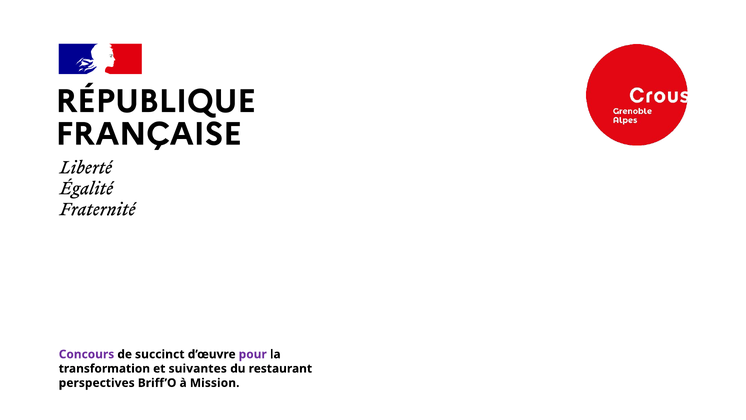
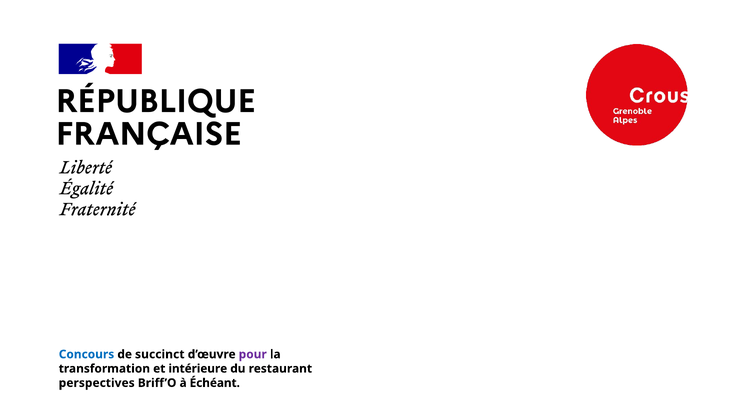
Concours colour: purple -> blue (86, 354)
suivantes: suivantes -> intérieure (198, 368)
Mission: Mission -> Échéant (215, 383)
